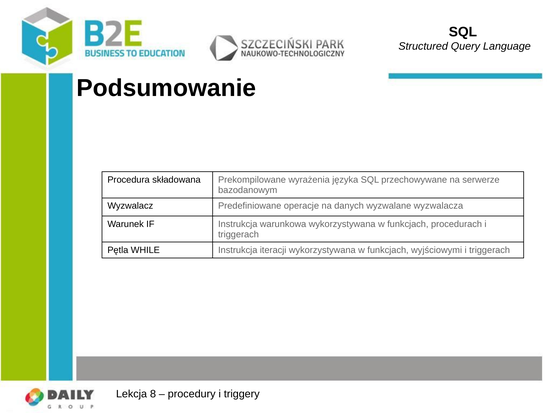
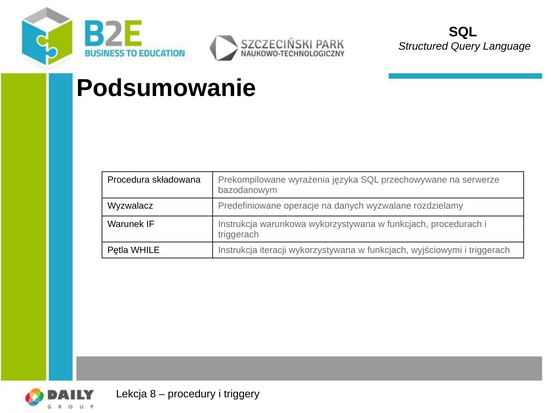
wyzwalacza: wyzwalacza -> rozdzielamy (438, 206)
